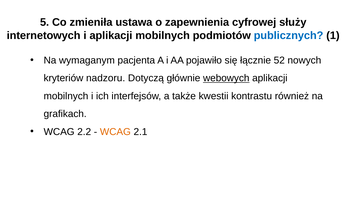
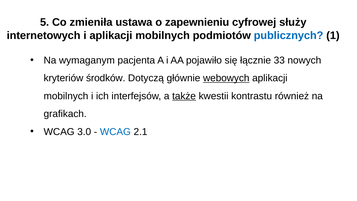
zapewnienia: zapewnienia -> zapewnieniu (197, 22)
52: 52 -> 33 (279, 60)
nadzoru: nadzoru -> środków (106, 78)
także underline: none -> present (184, 96)
2.2: 2.2 -> 3.0 (84, 132)
WCAG colour: orange -> blue (115, 132)
